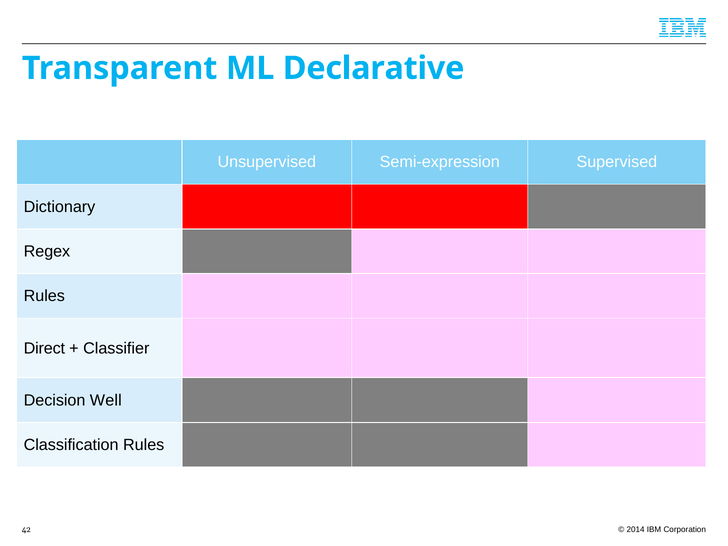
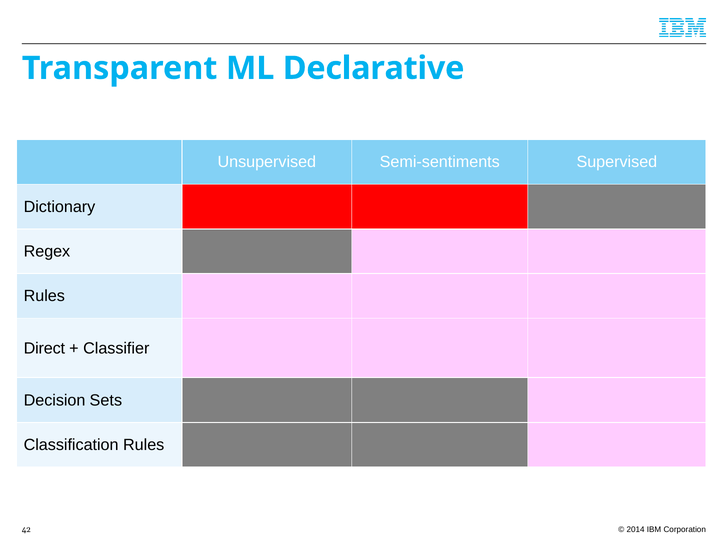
Semi-expression: Semi-expression -> Semi-sentiments (440, 162)
Well: Well -> Sets (106, 400)
